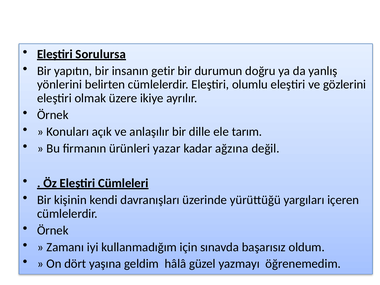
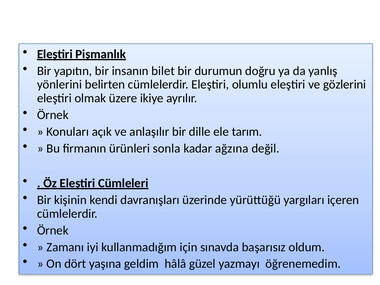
Sorulursa: Sorulursa -> Pişmanlık (101, 54)
getir: getir -> bilet (163, 71)
yazar: yazar -> sonla (167, 148)
